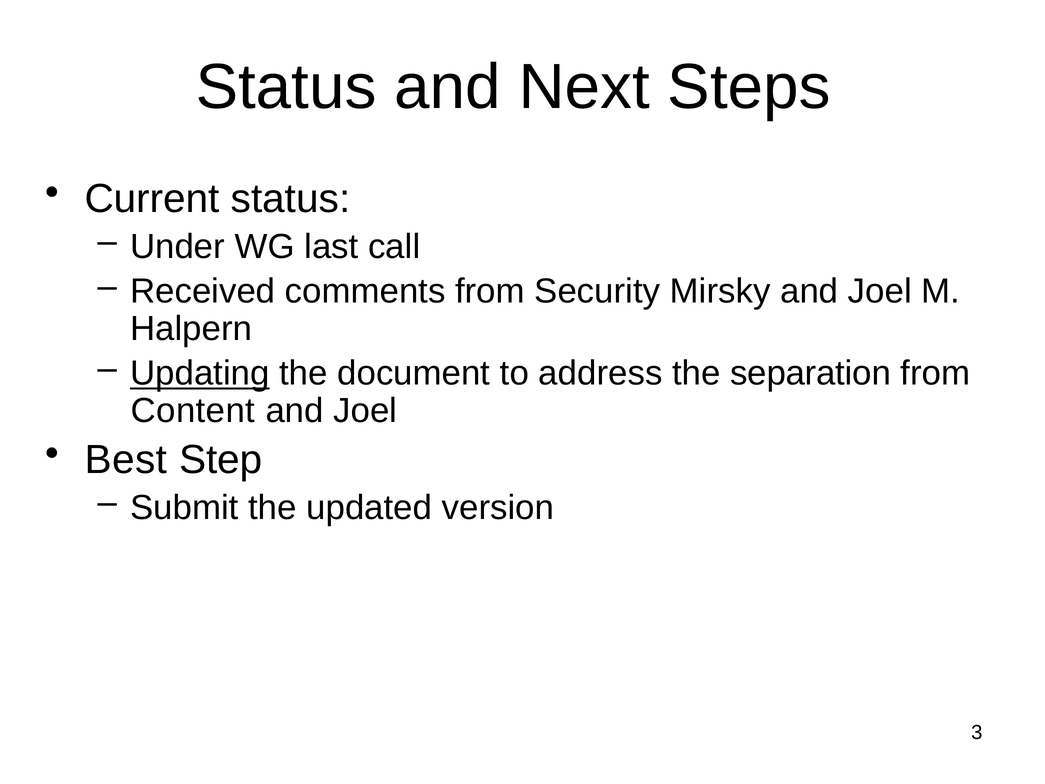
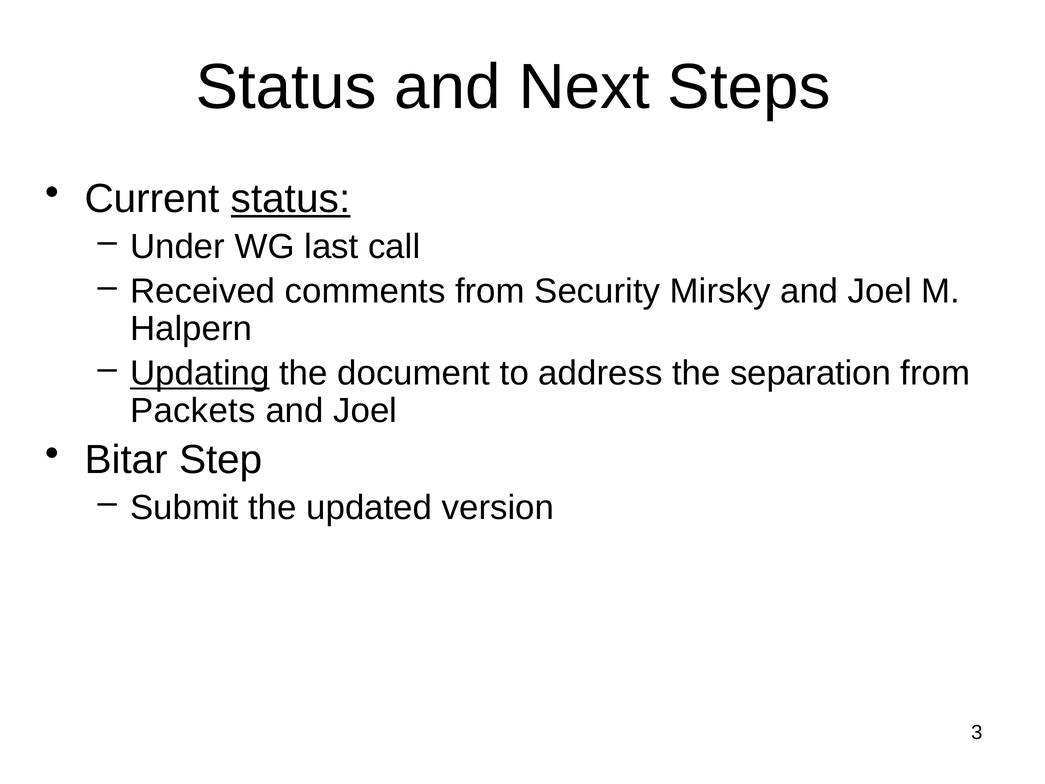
status underline: none -> present (291, 199)
Content: Content -> Packets (193, 411)
Best: Best -> Bitar (126, 460)
